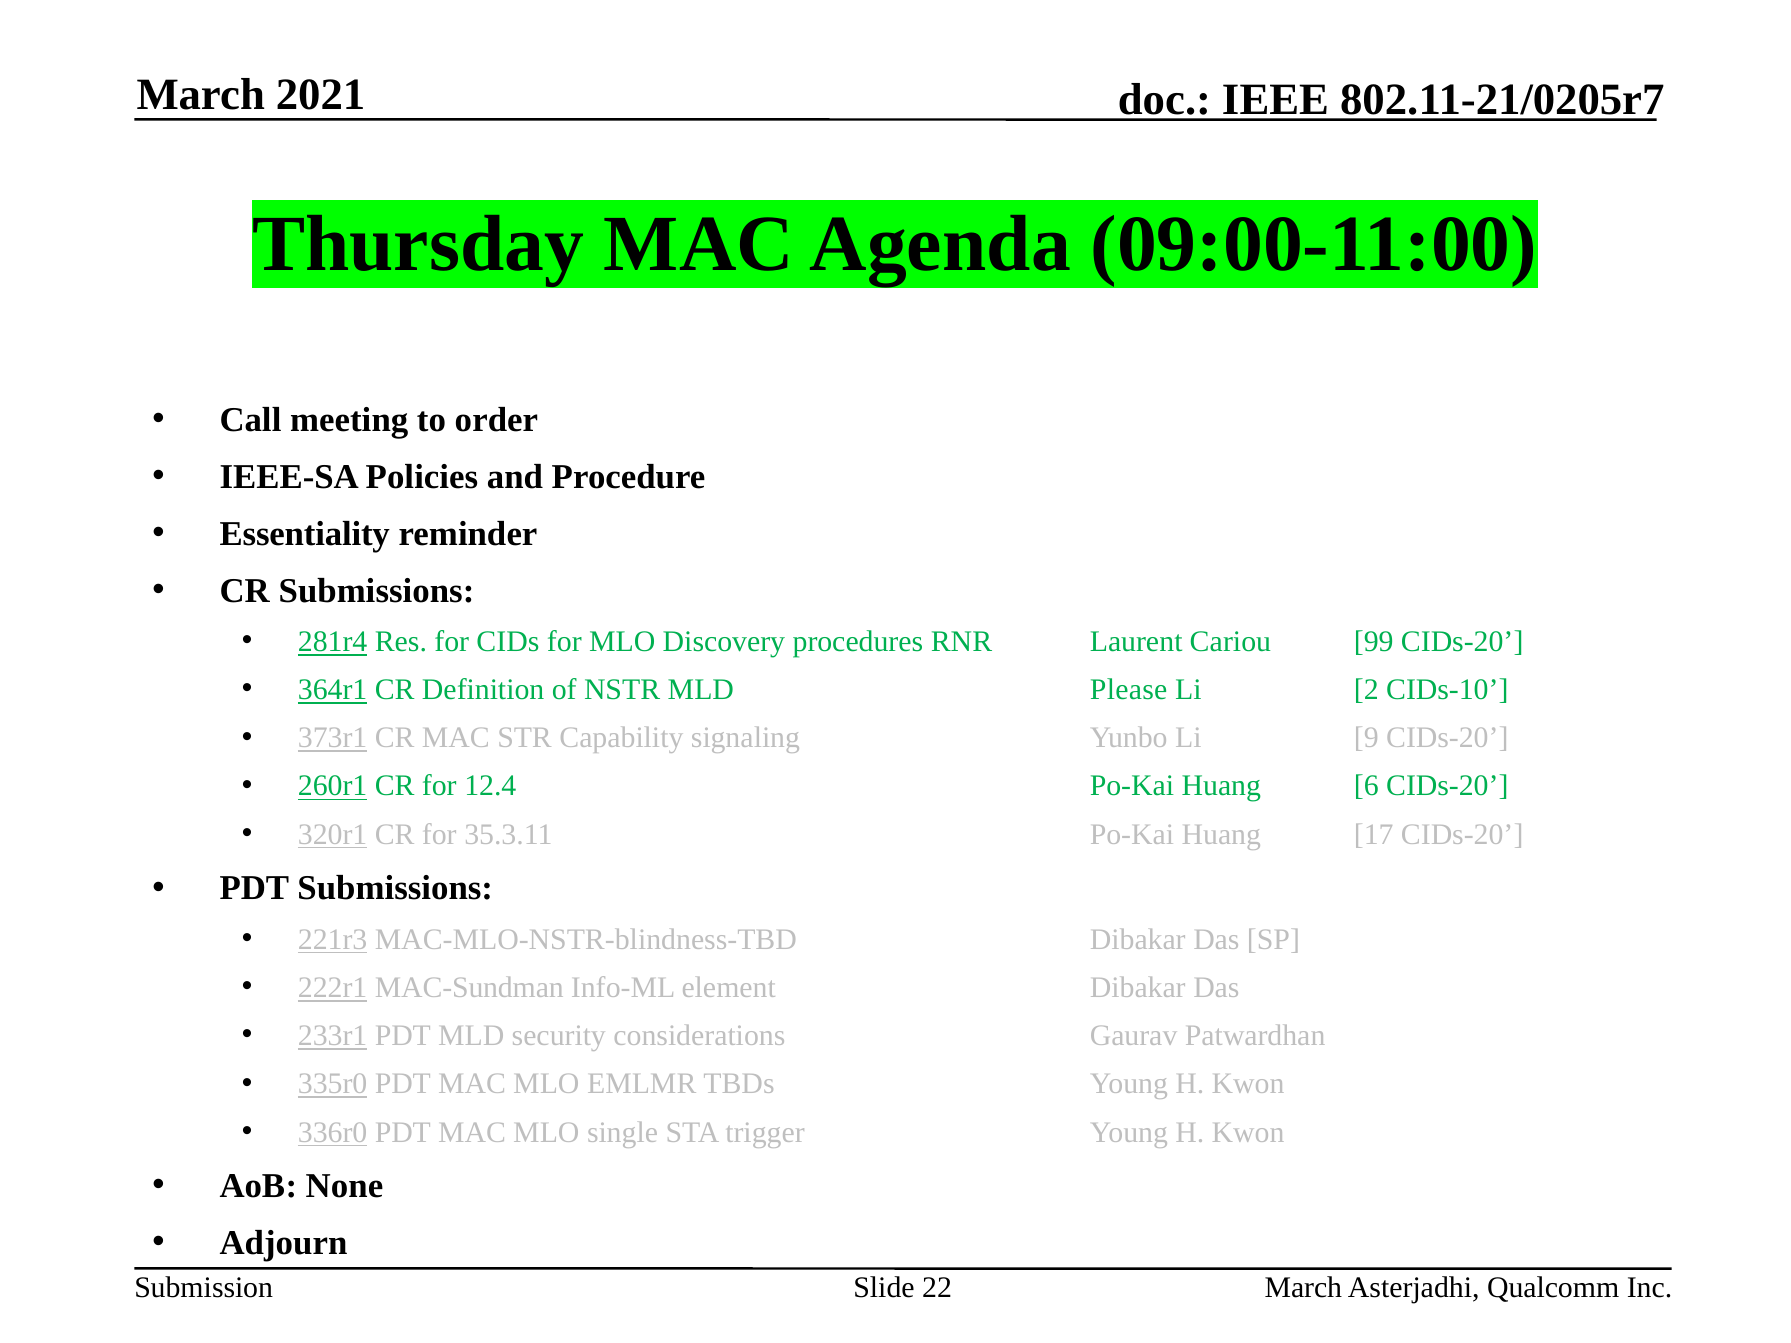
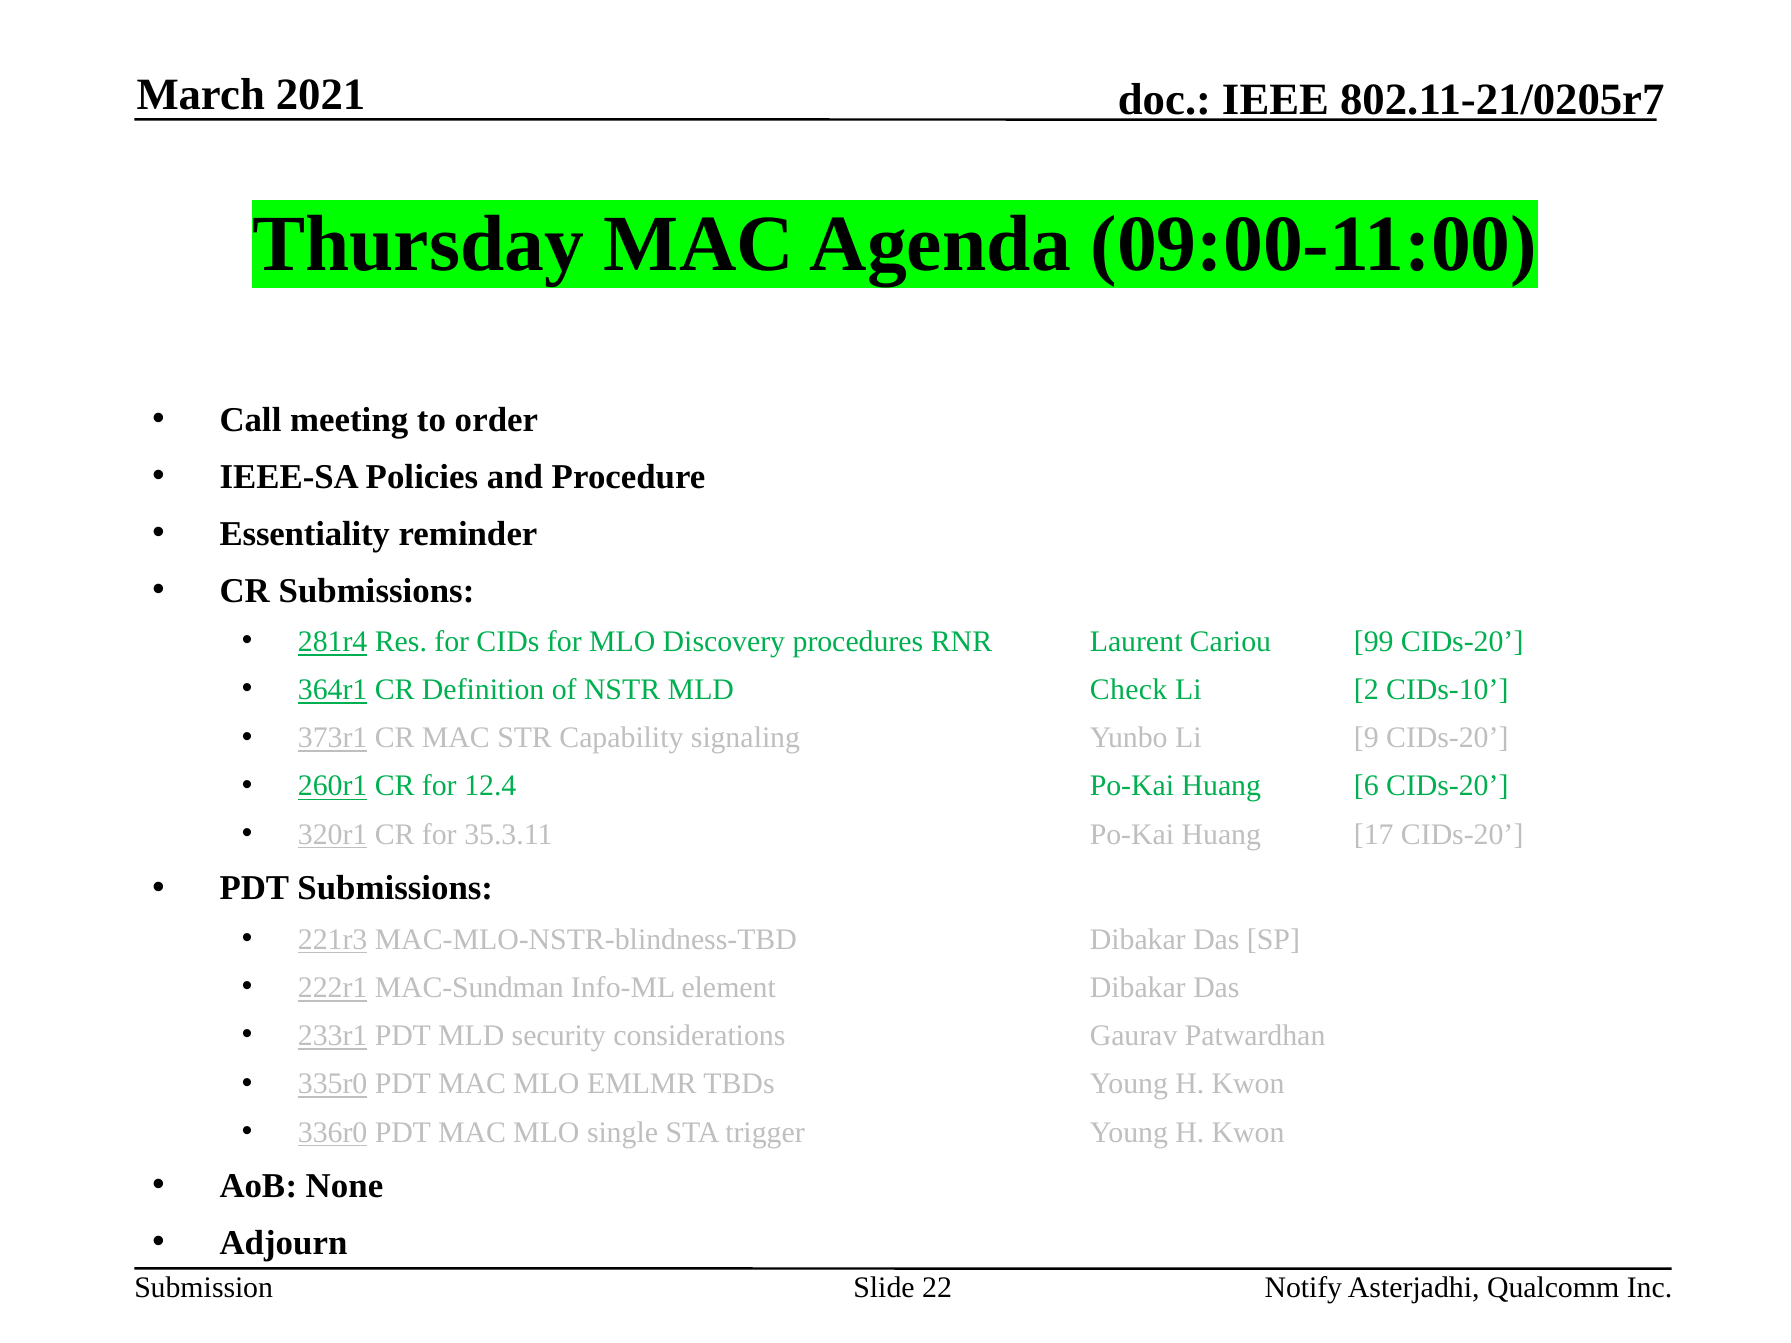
Please: Please -> Check (1129, 690)
March: March -> Notify (1303, 1288)
